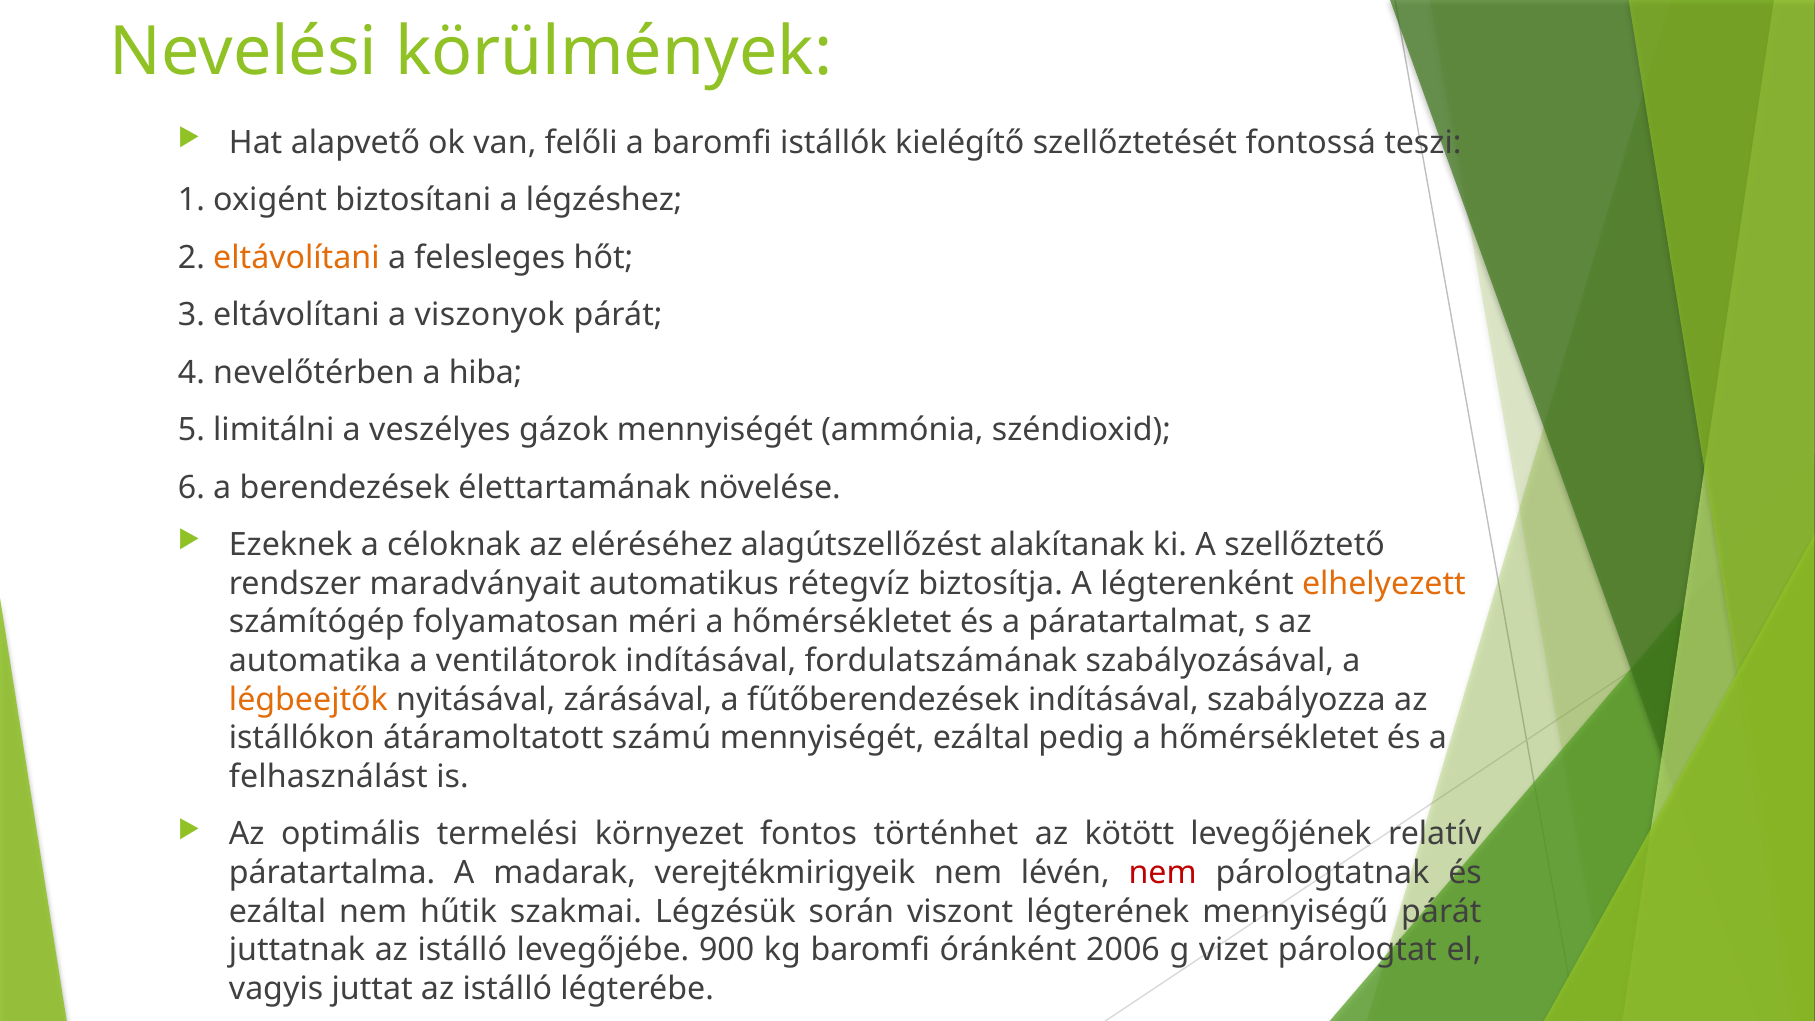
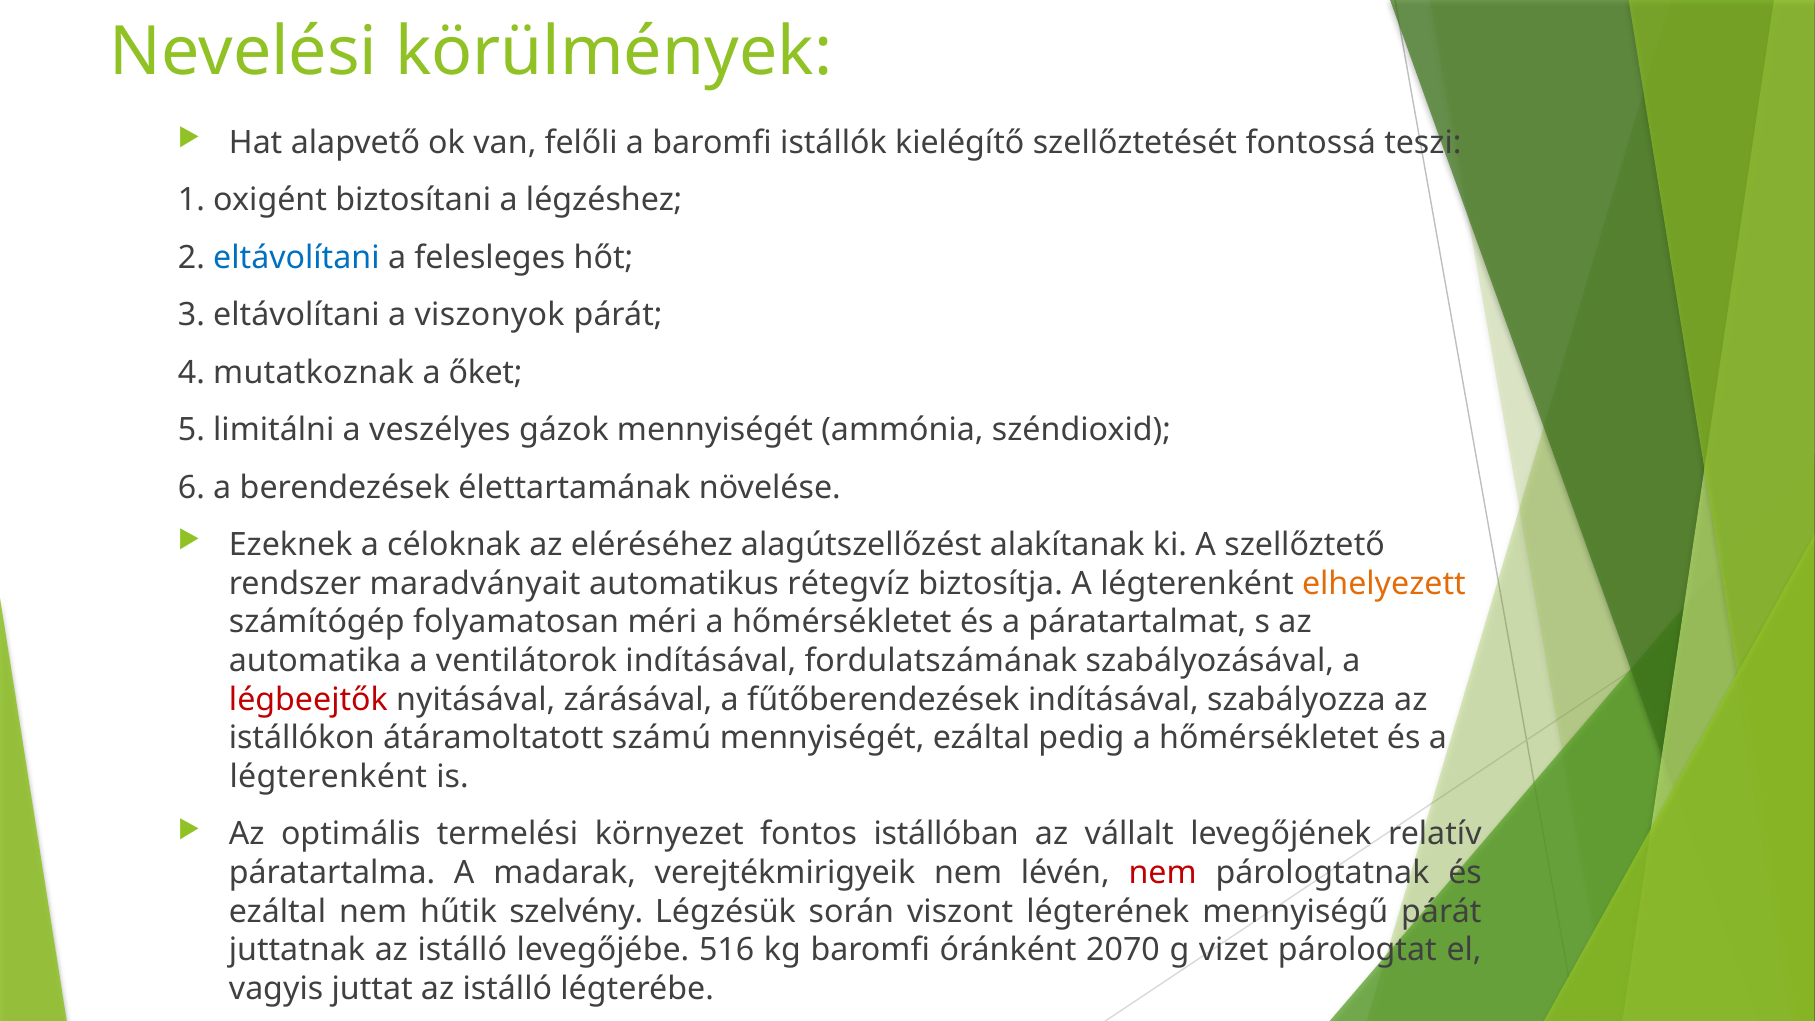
eltávolítani colour: orange -> blue (296, 258)
nevelőtérben: nevelőtérben -> mutatkoznak (314, 373)
hiba: hiba -> őket (486, 373)
légbeejtők colour: orange -> red (308, 699)
felhasználást: felhasználást -> légterenként (328, 777)
történhet: történhet -> istállóban (946, 834)
kötött: kötött -> vállalt (1129, 834)
szakmai: szakmai -> szelvény (576, 911)
900: 900 -> 516 (727, 950)
2006: 2006 -> 2070 (1123, 950)
